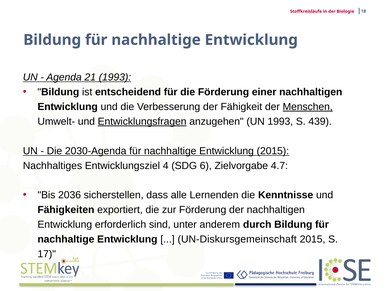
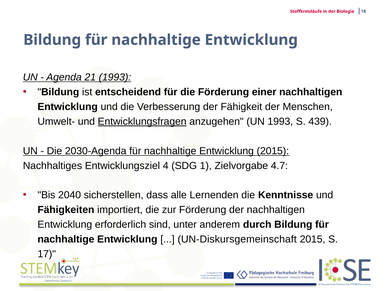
Menschen underline: present -> none (308, 107)
6: 6 -> 1 (206, 166)
2036: 2036 -> 2040 (70, 196)
exportiert: exportiert -> importiert (120, 210)
